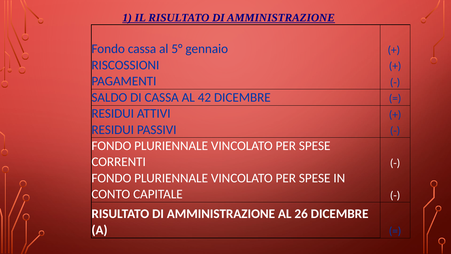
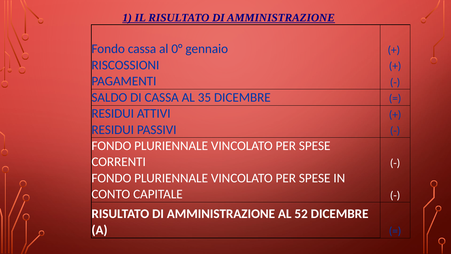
5°: 5° -> 0° (177, 49)
42: 42 -> 35 (204, 97)
26: 26 -> 52 (301, 214)
